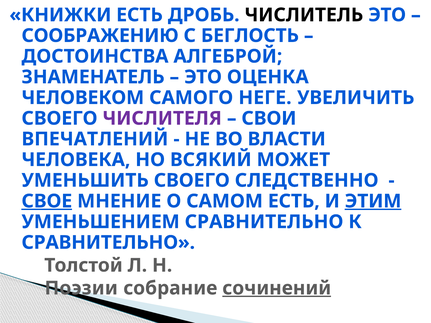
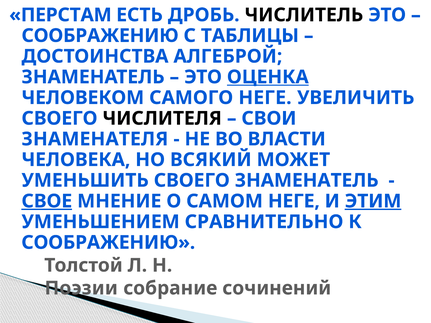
КНИЖКИ: КНИЖКИ -> ПЕРСТАМ (60, 15)
БЕГЛОСТЬ: БЕГЛОСТЬ -> ТАБЛИЦЫ (250, 36)
ОЦЕНКА underline: none -> present (268, 77)
ЧИСЛИТЕЛЯ colour: purple -> black (162, 118)
ВПЕЧАТЛЕНИЙ: ВПЕЧАТЛЕНИЙ -> ЗНАМЕНАТЕЛЯ (95, 139)
СВОЕГО СЛЕДСТВЕННО: СЛЕДСТВЕННО -> ЗНАМЕНАТЕЛЬ (307, 181)
САМОМ ЕСТЬ: ЕСТЬ -> НЕГЕ (294, 201)
СРАВНИТЕЛЬНО: СРАВНИТЕЛЬНО -> СООБРАЖЕНИЮ (108, 243)
сочинений underline: present -> none (277, 288)
